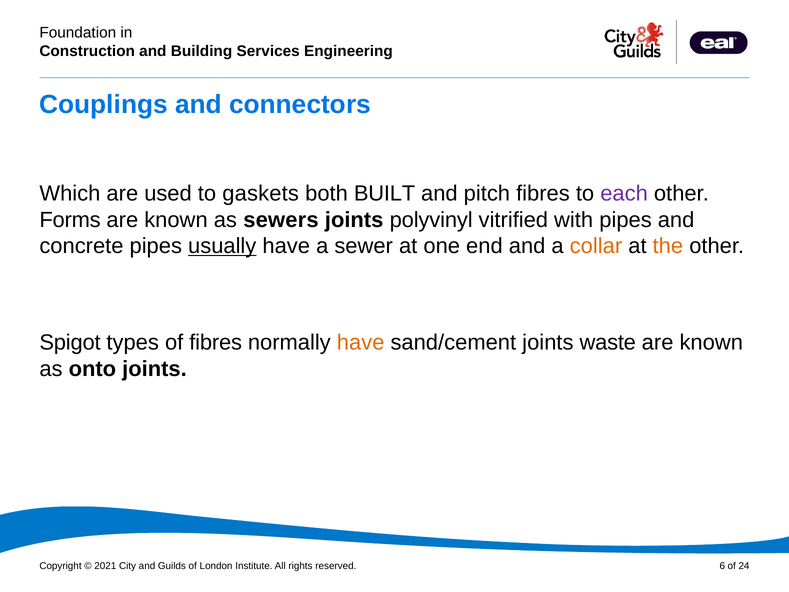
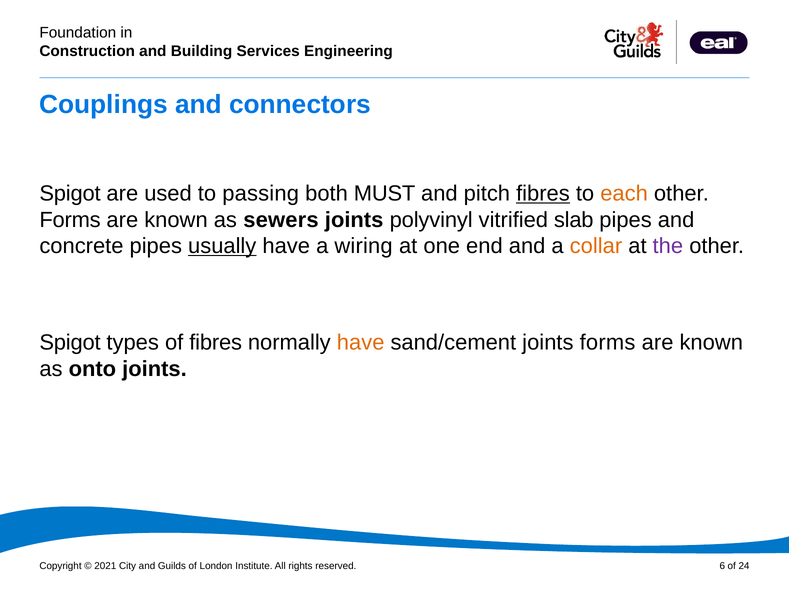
Which: Which -> Spigot (70, 193)
gaskets: gaskets -> passing (261, 193)
BUILT: BUILT -> MUST (385, 193)
fibres underline: none -> present (543, 193)
each colour: purple -> orange (624, 193)
with: with -> slab (574, 220)
sewer: sewer -> wiring (364, 246)
the colour: orange -> purple (668, 246)
joints waste: waste -> forms (608, 343)
